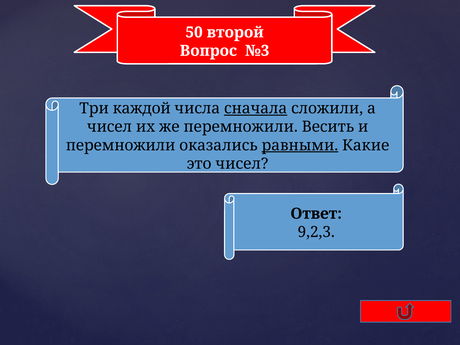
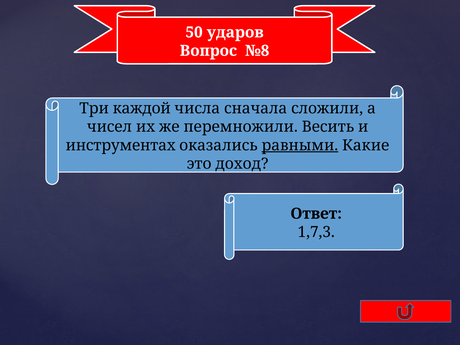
второй: второй -> ударов (235, 32)
№3: №3 -> №8 (257, 51)
сначала underline: present -> none (256, 109)
перемножили: перемножили -> инструментах (121, 145)
это чисел: чисел -> доход (242, 164)
9,2,3: 9,2,3 -> 1,7,3 (316, 232)
